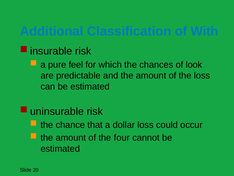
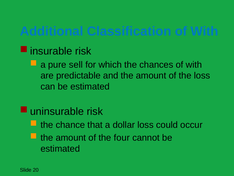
feel: feel -> sell (76, 64)
chances of look: look -> with (194, 64)
